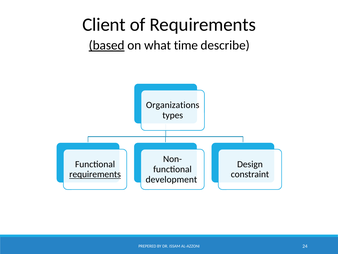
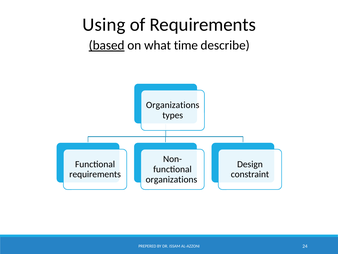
Client: Client -> Using (104, 25)
requirements underline: present -> none (95, 174)
development: development -> organizations (171, 179)
